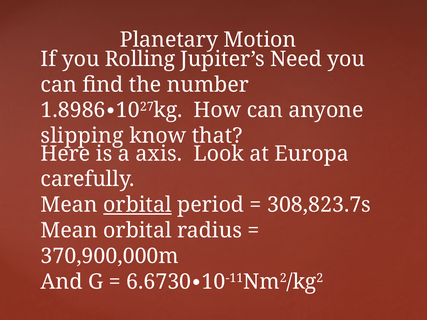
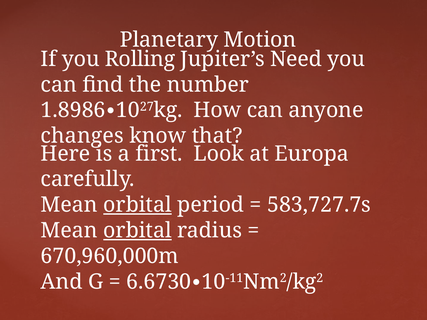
slipping: slipping -> changes (82, 136)
axis: axis -> first (159, 154)
308,823.7s: 308,823.7s -> 583,727.7s (319, 205)
orbital underline: none -> present (138, 231)
370,900,000m: 370,900,000m -> 670,960,000m (110, 256)
